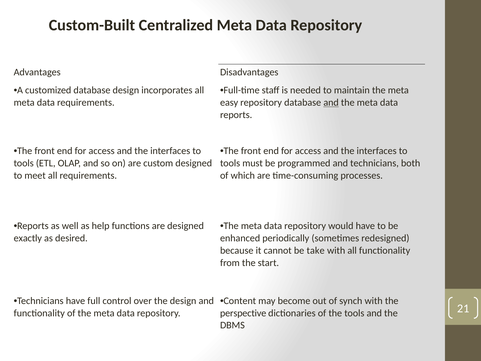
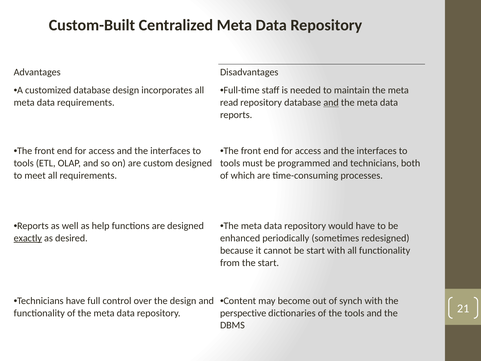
easy: easy -> read (229, 102)
exactly underline: none -> present (28, 238)
be take: take -> start (316, 250)
